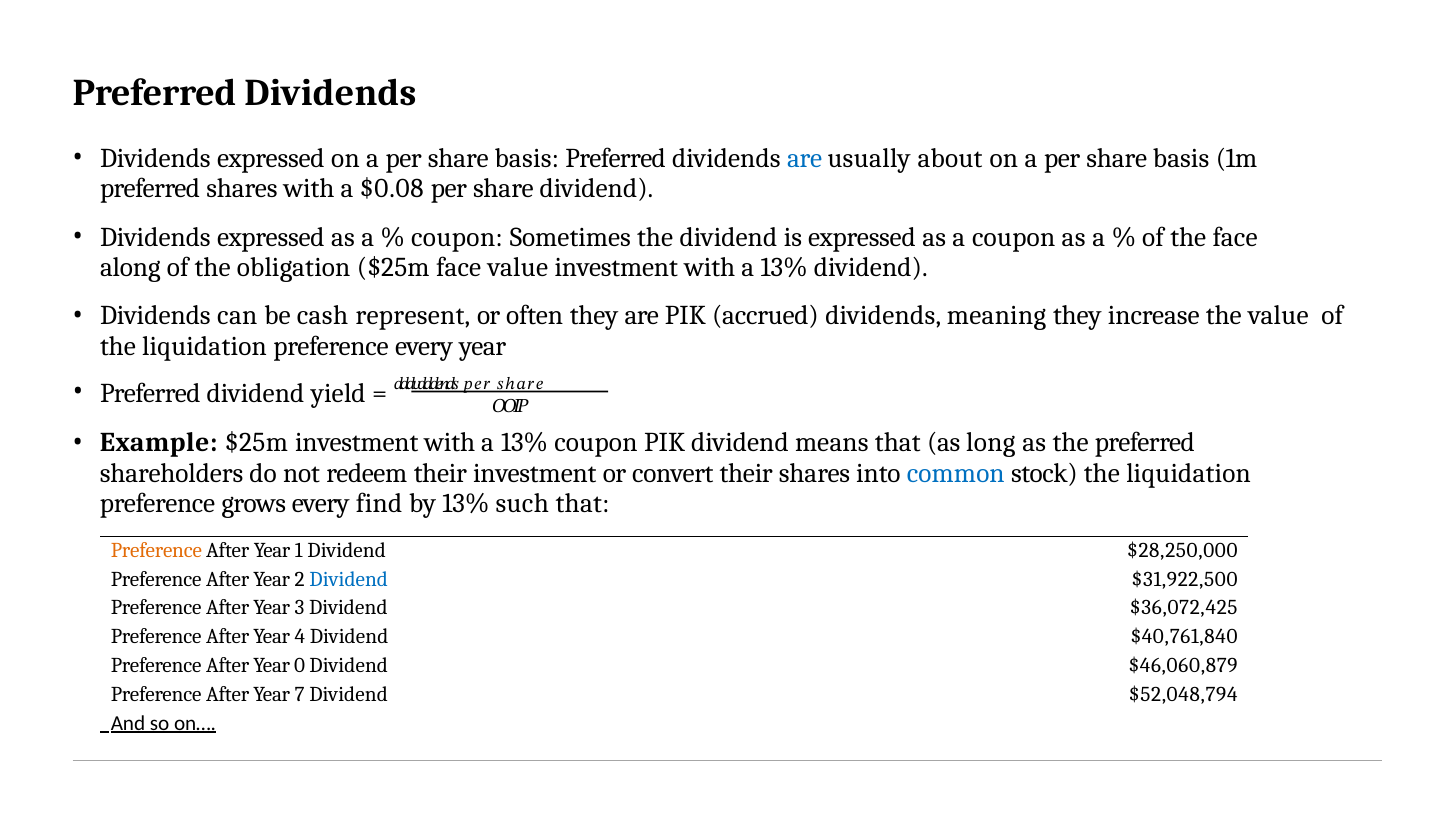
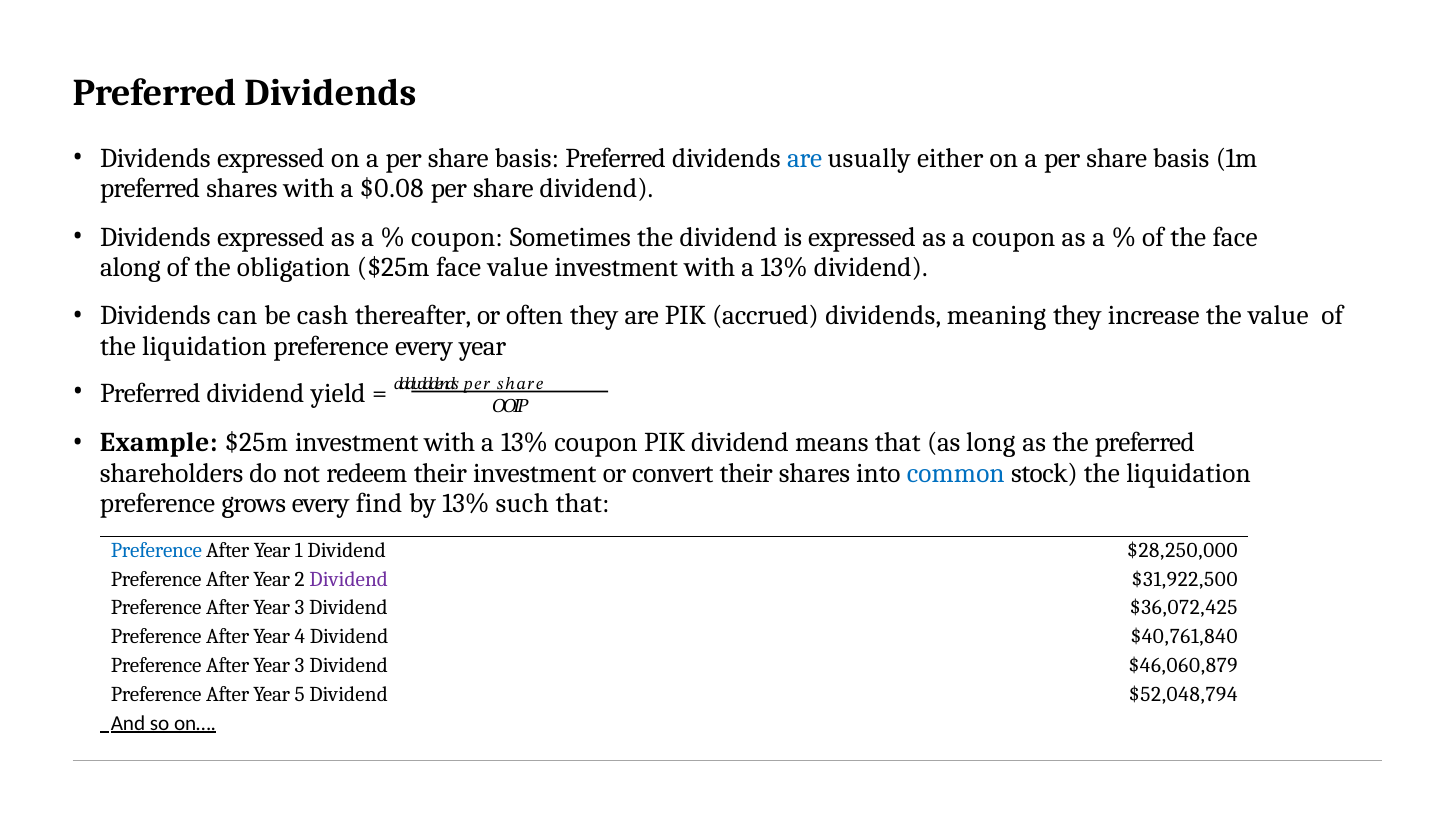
about: about -> either (950, 158)
represent: represent -> thereafter (413, 316)
Preference colour: orange -> blue (156, 551)
Dividend colour: blue -> purple (349, 579)
0: 0 -> 3 (299, 666)
7: 7 -> 5 (300, 695)
